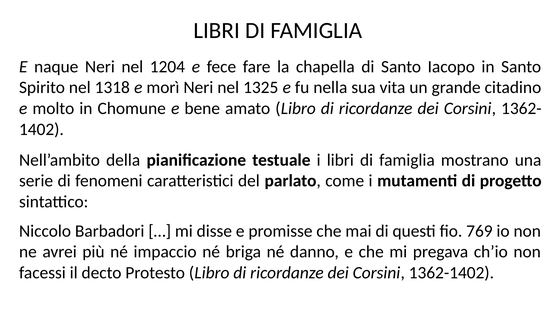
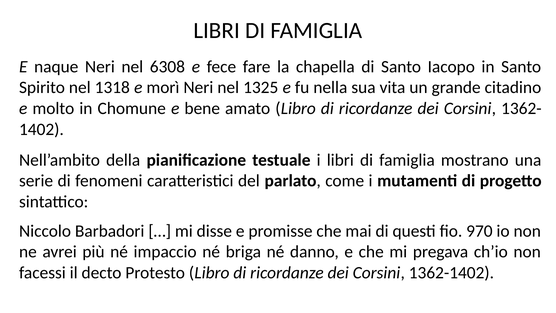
1204: 1204 -> 6308 (167, 67)
769: 769 -> 970 (479, 231)
